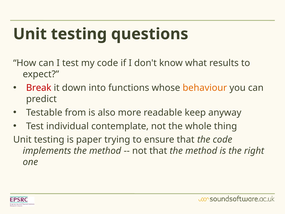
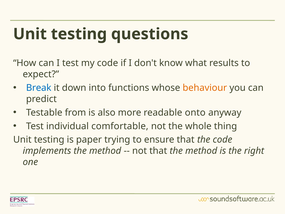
Break colour: red -> blue (39, 88)
keep: keep -> onto (195, 112)
contemplate: contemplate -> comfortable (120, 126)
